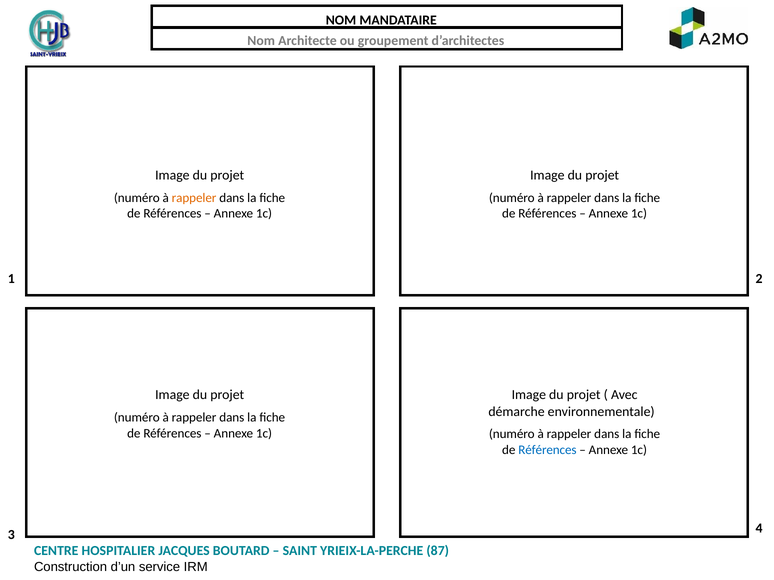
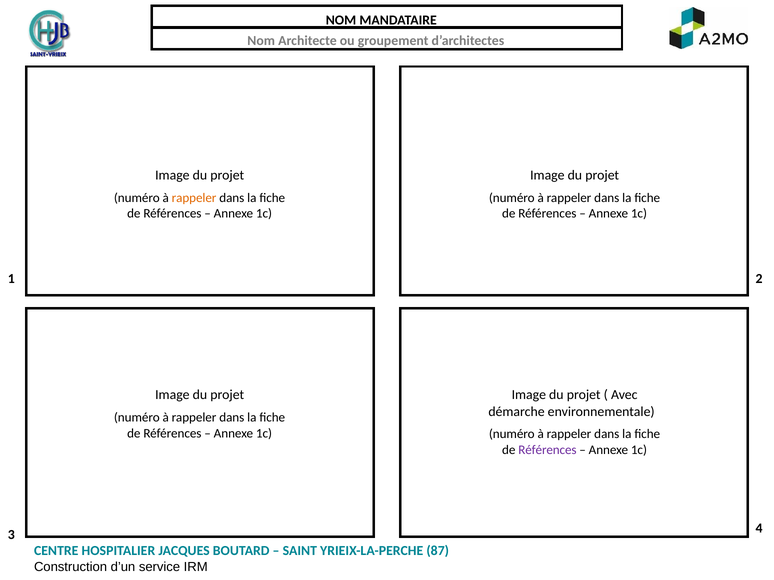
Références colour: blue -> purple (547, 450)
